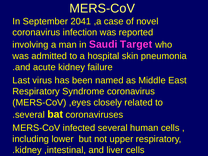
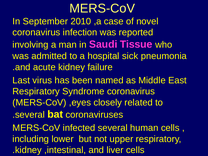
2041: 2041 -> 2010 (81, 21)
Target: Target -> Tissue (136, 44)
skin: skin -> sick (130, 56)
